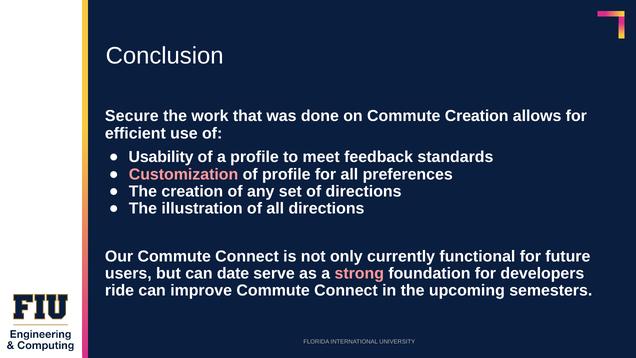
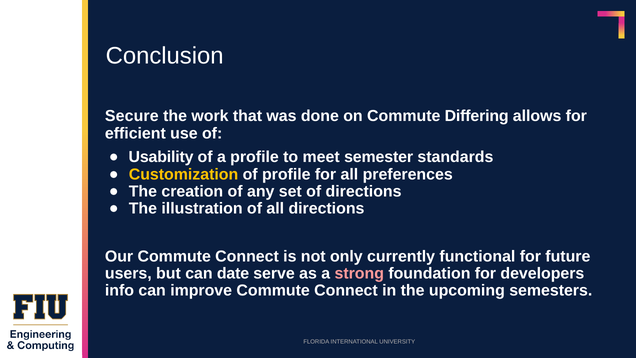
Commute Creation: Creation -> Differing (477, 116)
feedback: feedback -> semester (379, 157)
Customization colour: pink -> yellow (184, 174)
ride: ride -> info (120, 291)
